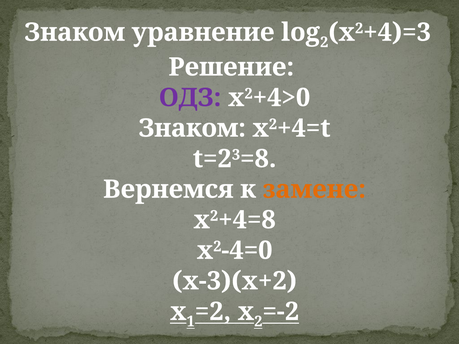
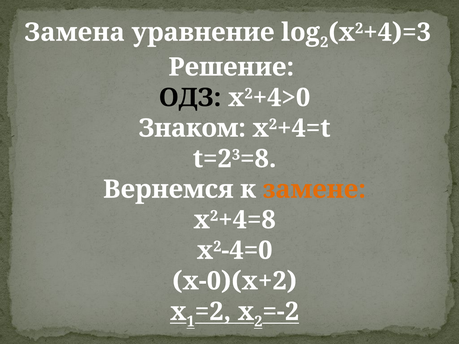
Знаком: Знаком -> Замена (75, 32)
ОДЗ colour: purple -> black (190, 98)
x-3)(x+2: x-3)(x+2 -> x-0)(x+2 (235, 281)
